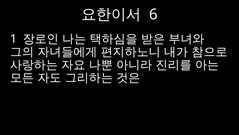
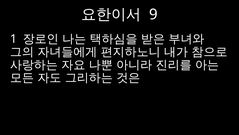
6: 6 -> 9 (153, 14)
